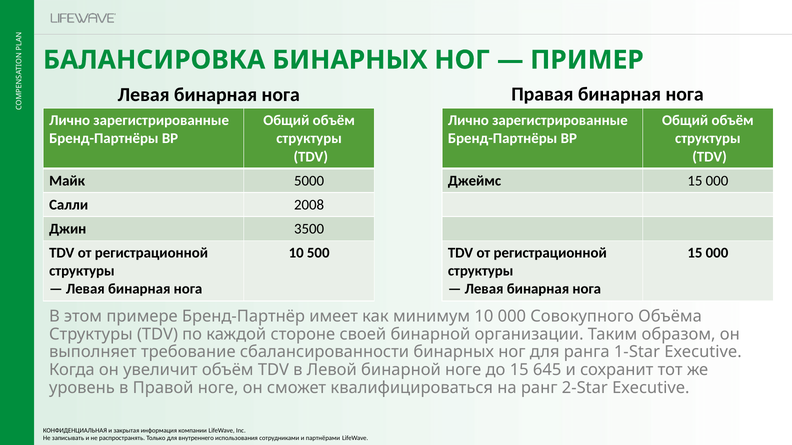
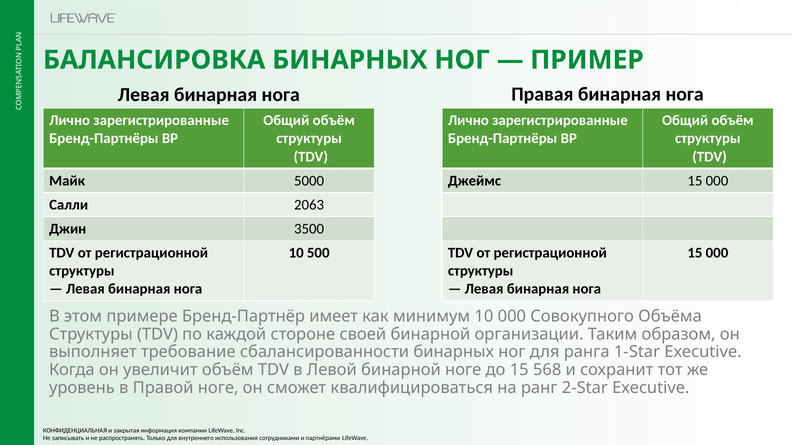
2008: 2008 -> 2063 (309, 205)
645: 645 -> 568 (547, 370)
